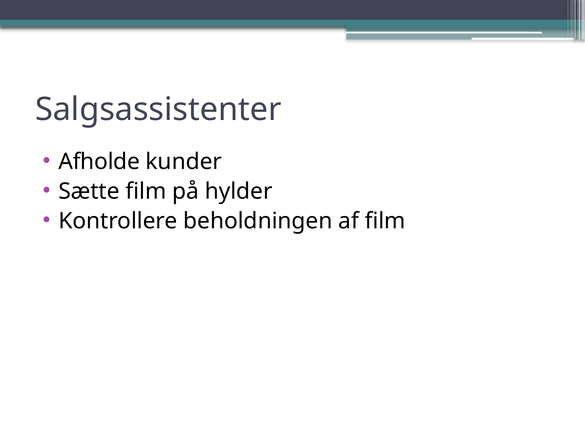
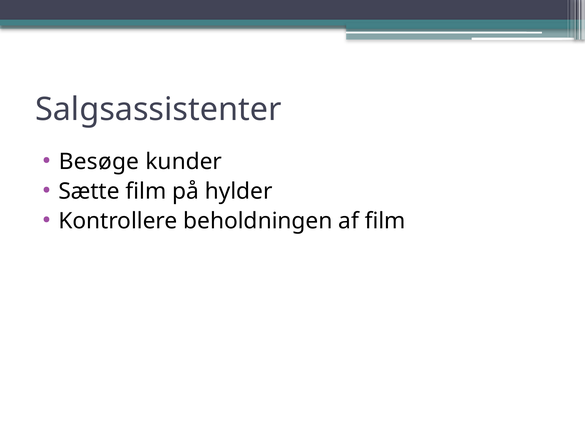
Afholde: Afholde -> Besøge (99, 162)
